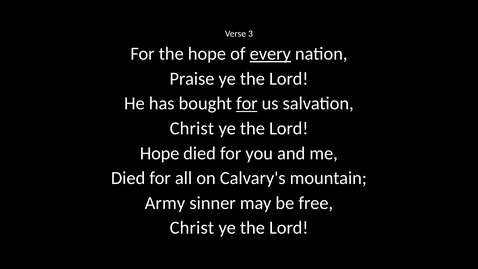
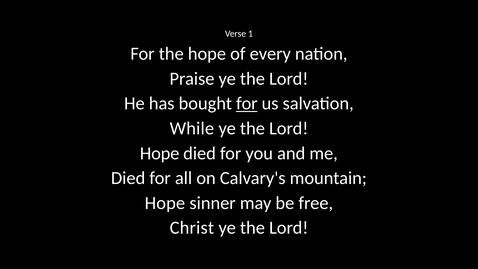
3: 3 -> 1 (251, 34)
every underline: present -> none (270, 54)
Christ: Christ -> While (192, 128)
Army: Army -> Hope (165, 203)
